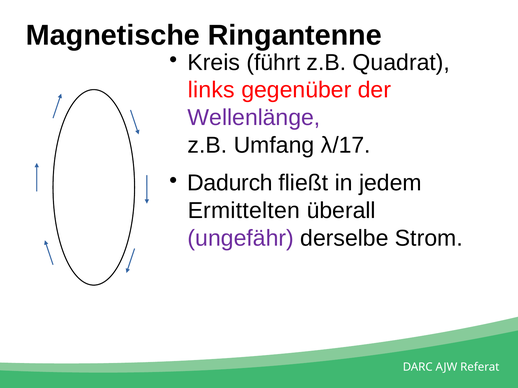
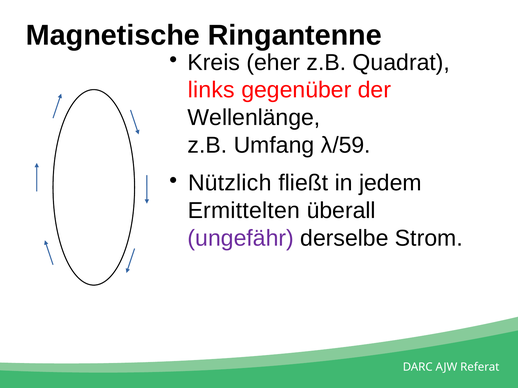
führt: führt -> eher (273, 62)
Wellenlänge colour: purple -> black (254, 118)
λ/17: λ/17 -> λ/59 (346, 145)
Dadurch: Dadurch -> Nützlich (230, 183)
